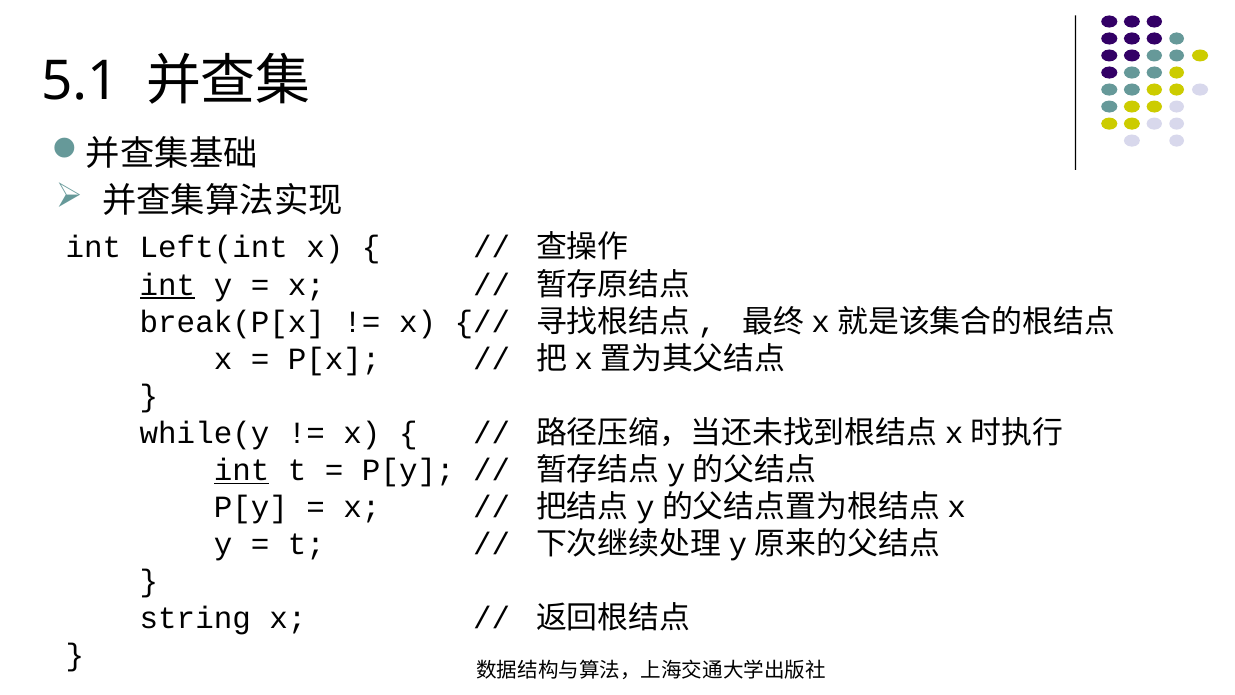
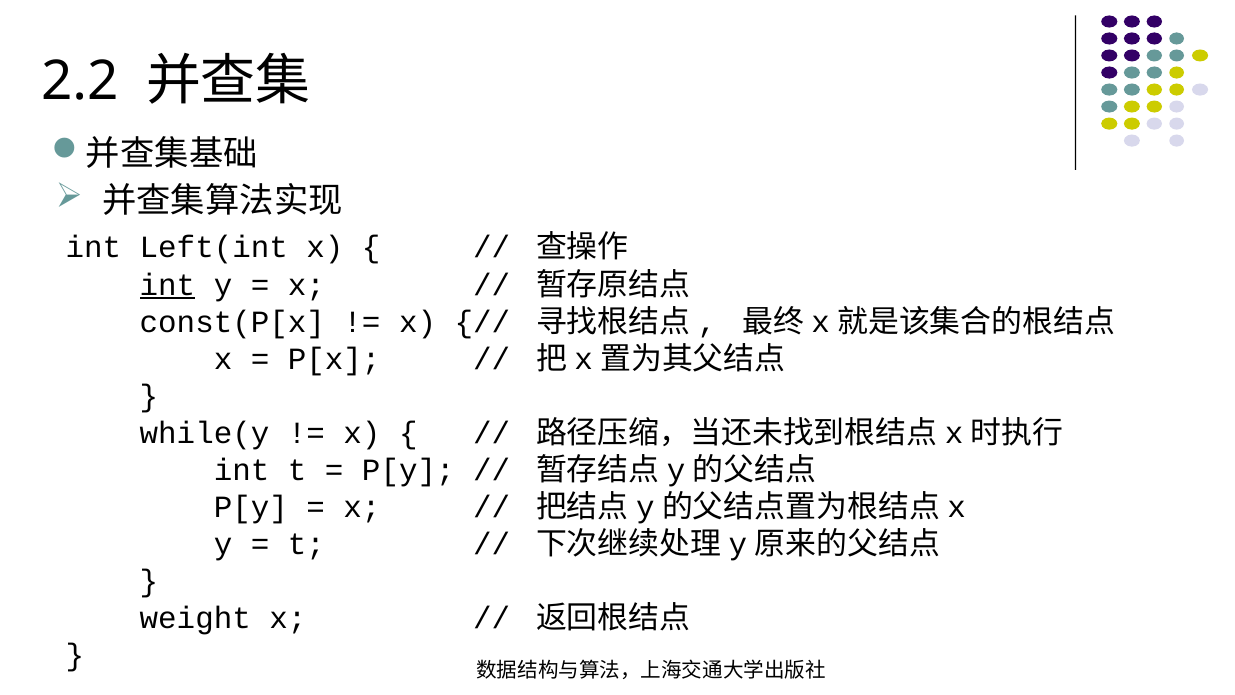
5.1: 5.1 -> 2.2 (80, 81)
break(P[x: break(P[x -> const(P[x (232, 322)
int underline: present -> none (242, 470)
string: string -> weight (195, 618)
